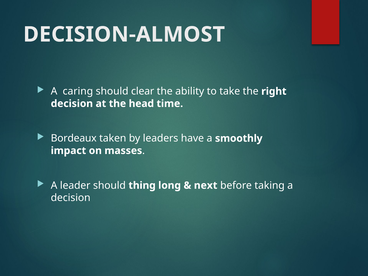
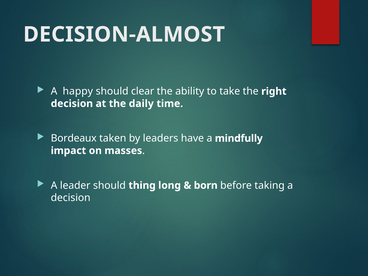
caring: caring -> happy (78, 91)
head: head -> daily (141, 104)
smoothly: smoothly -> mindfully (239, 138)
next: next -> born (206, 185)
